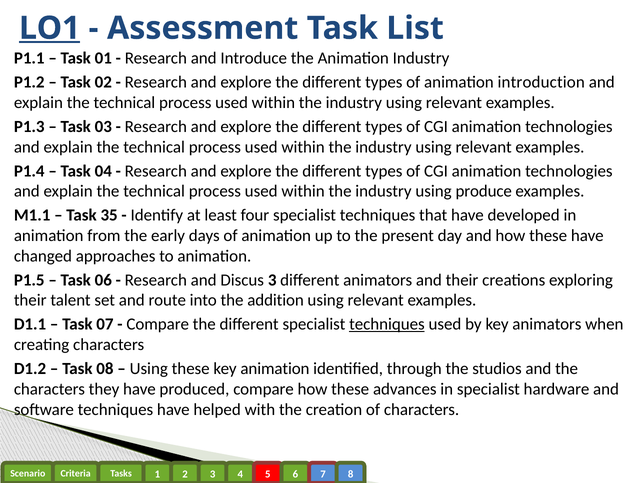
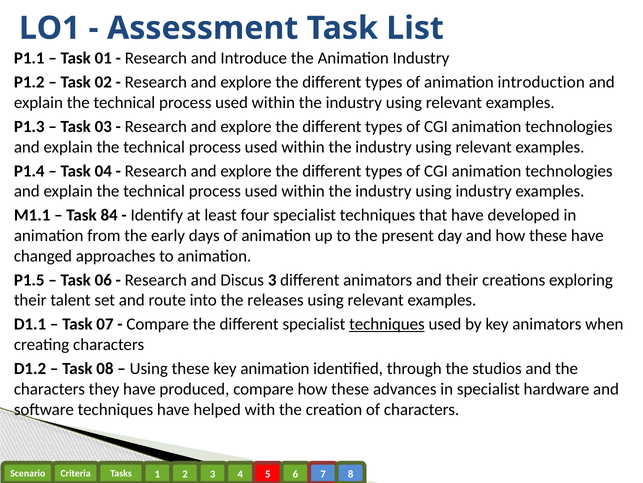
LO1 underline: present -> none (50, 28)
using produce: produce -> industry (484, 191)
35: 35 -> 84 (109, 215)
addition: addition -> releases (276, 300)
